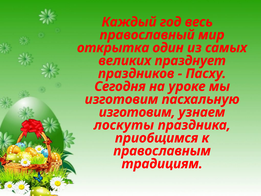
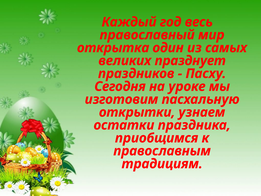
изготовим: изготовим -> открытки (137, 112)
лоскуты: лоскуты -> остатки (124, 125)
